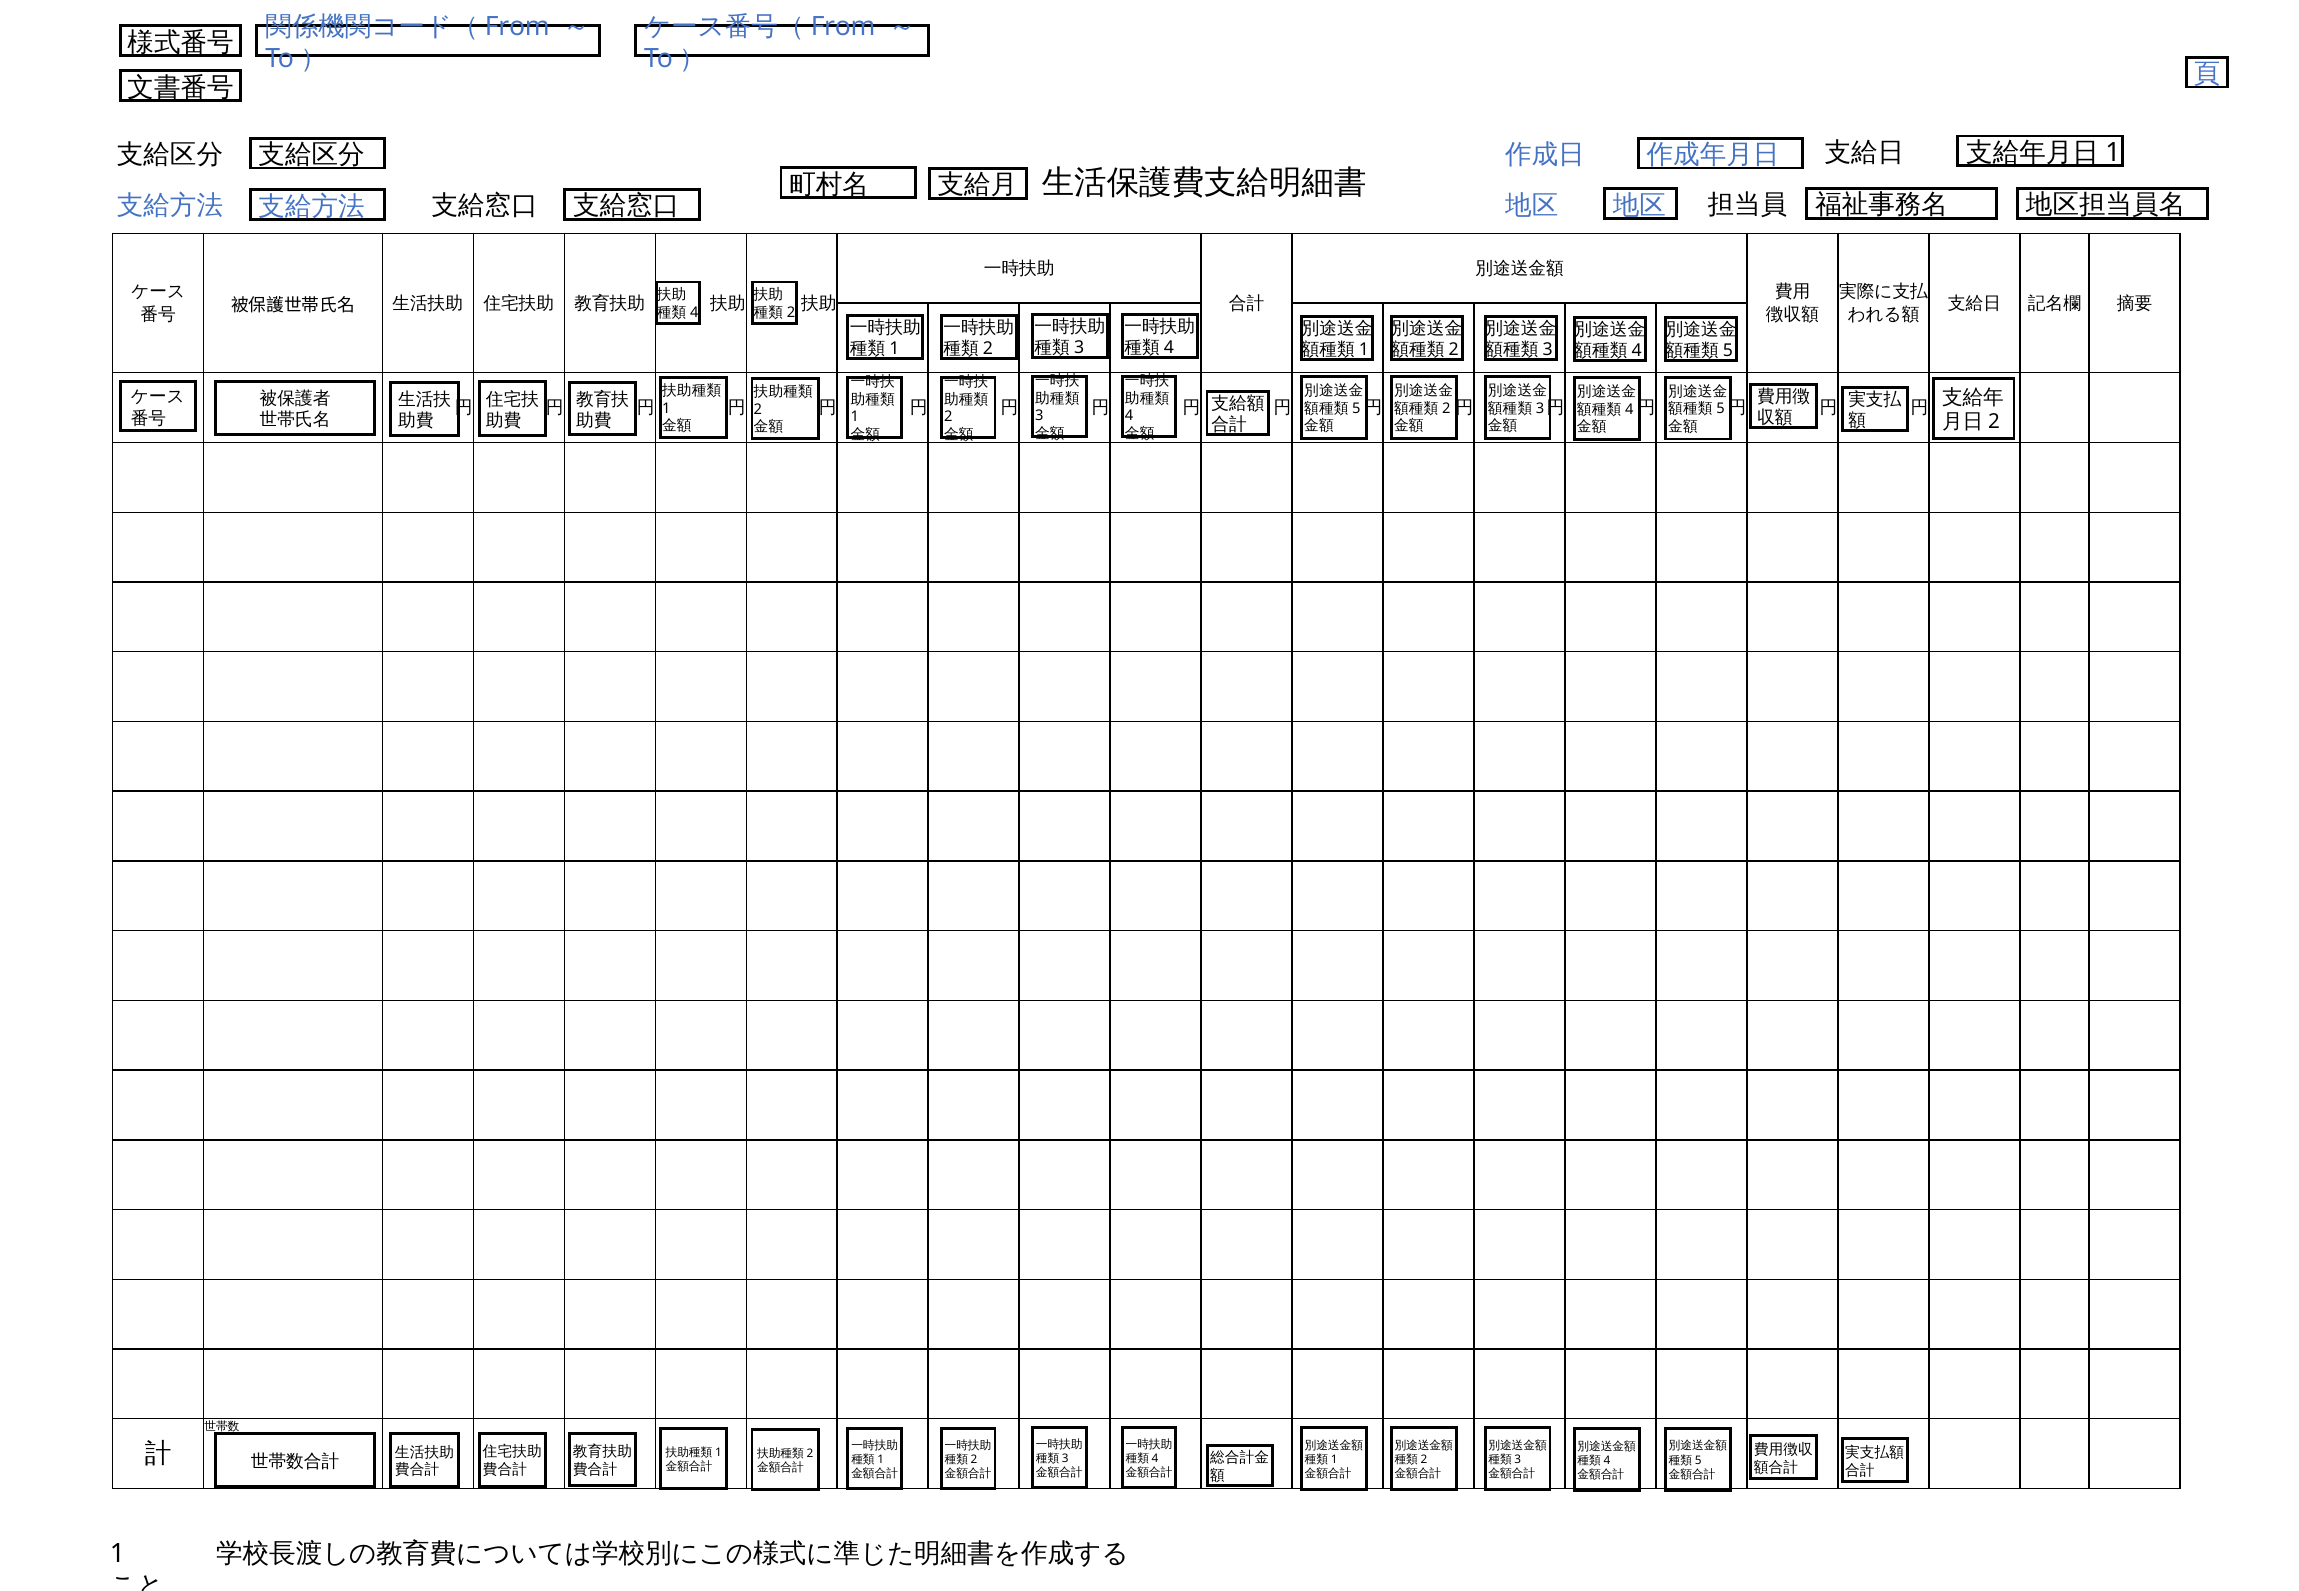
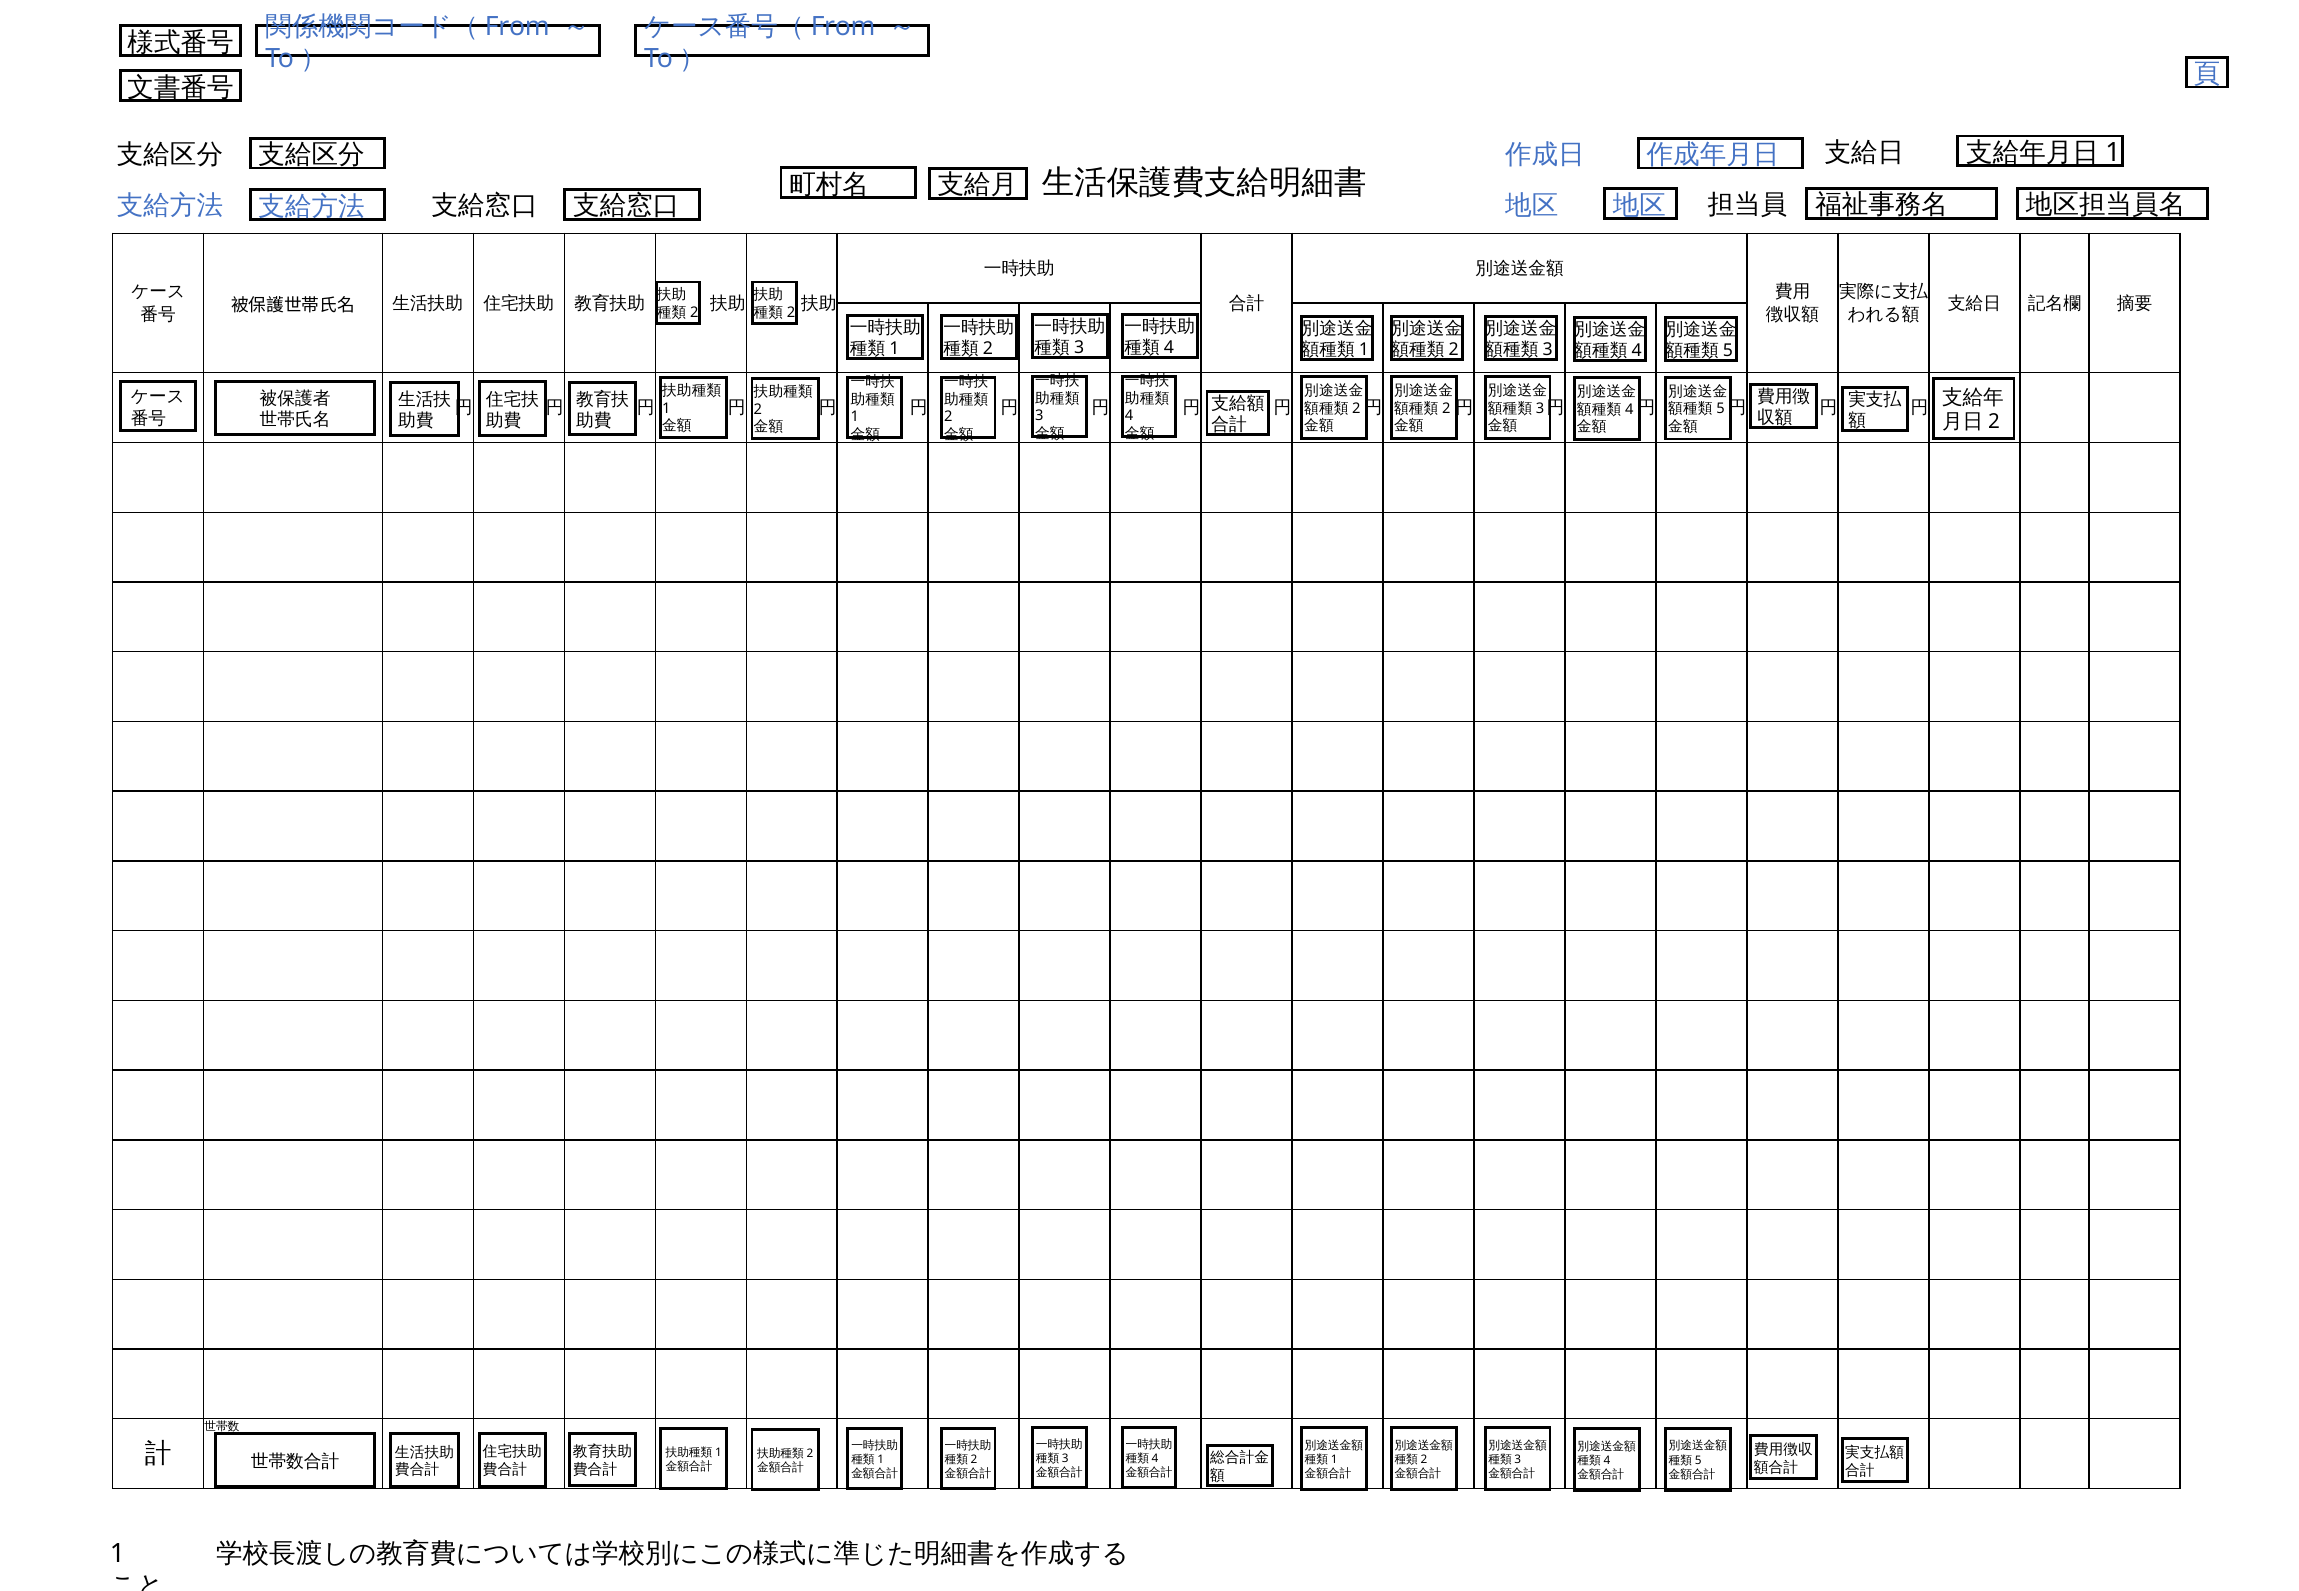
4: 4 -> 2 (694, 313)
5: 5 -> 2 (1356, 408)
